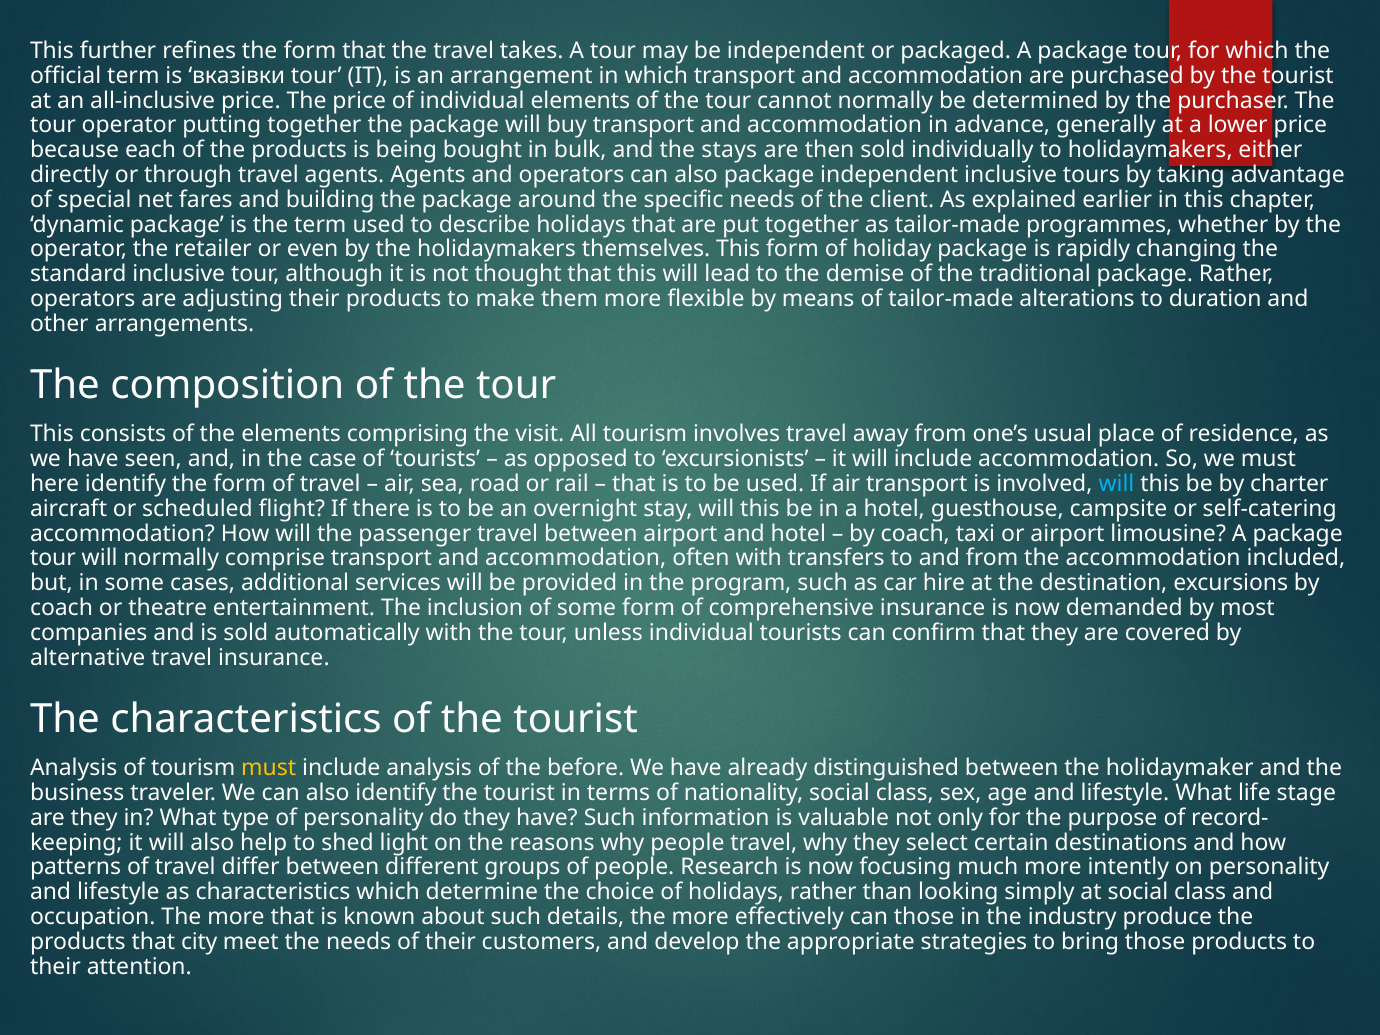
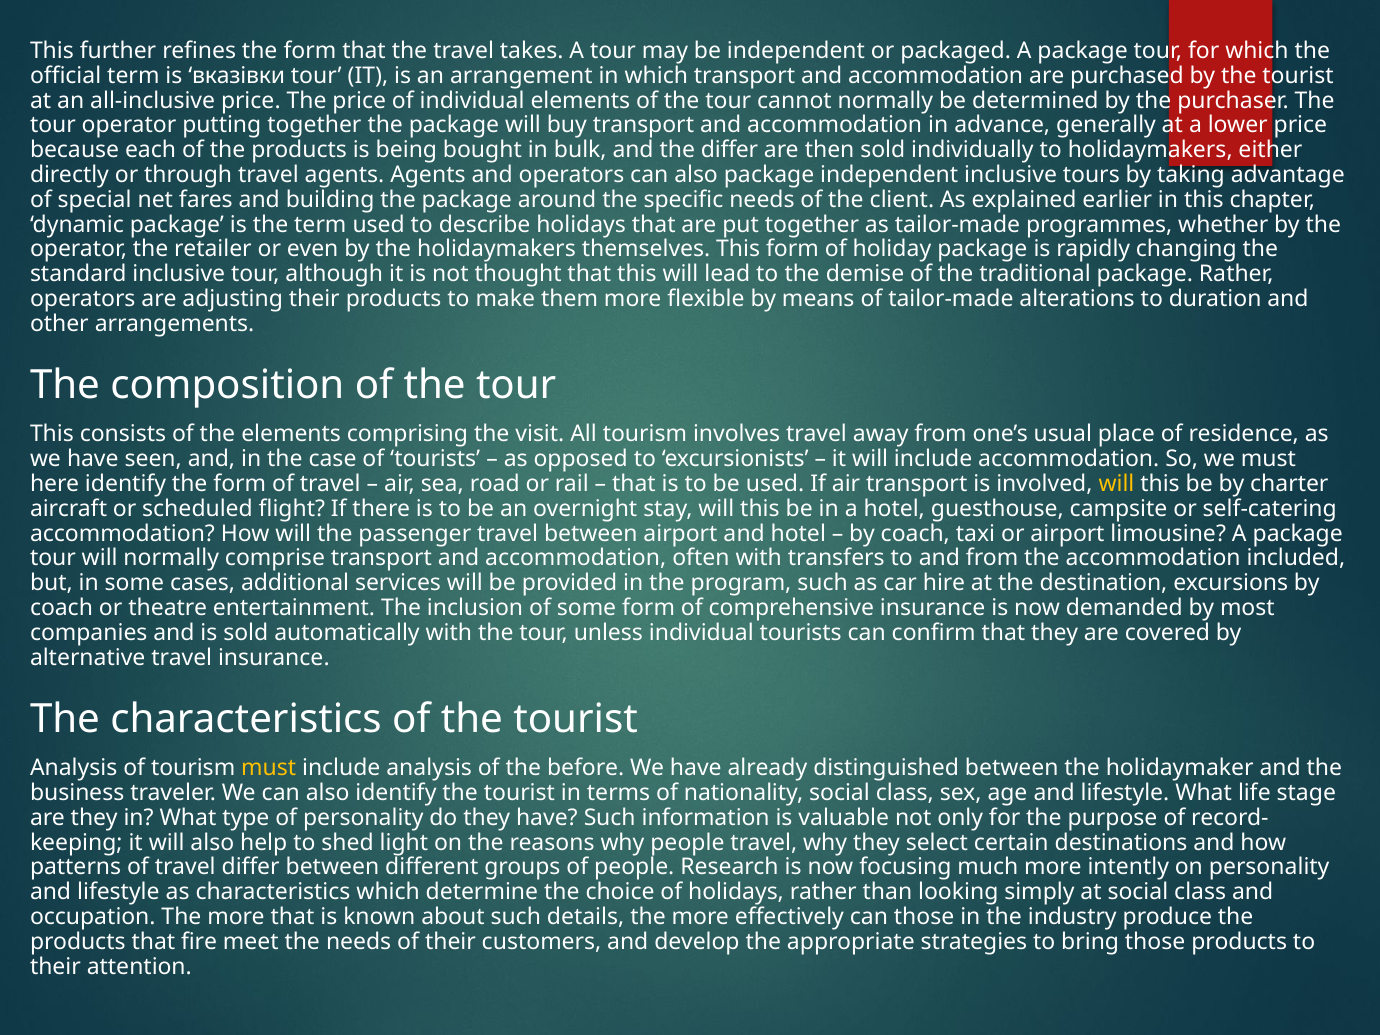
the stays: stays -> differ (730, 150)
will colour: light blue -> yellow (1117, 484)
city: city -> fire (199, 942)
